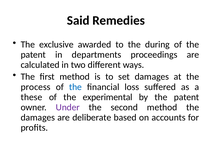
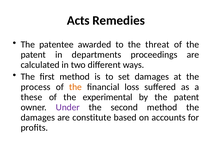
Said: Said -> Acts (78, 21)
exclusive: exclusive -> patentee (56, 44)
during: during -> threat (157, 44)
the colour: blue -> orange (75, 87)
deliberate: deliberate -> constitute (92, 117)
